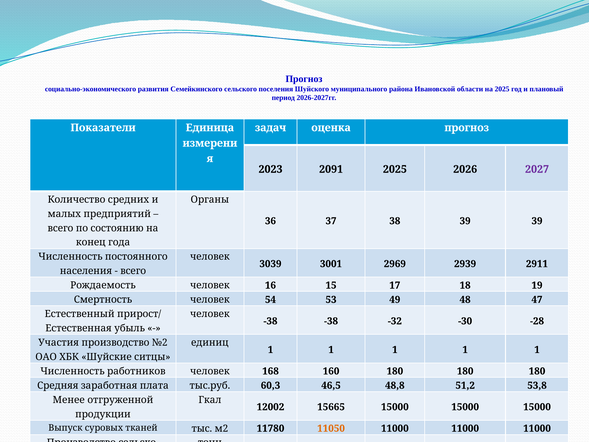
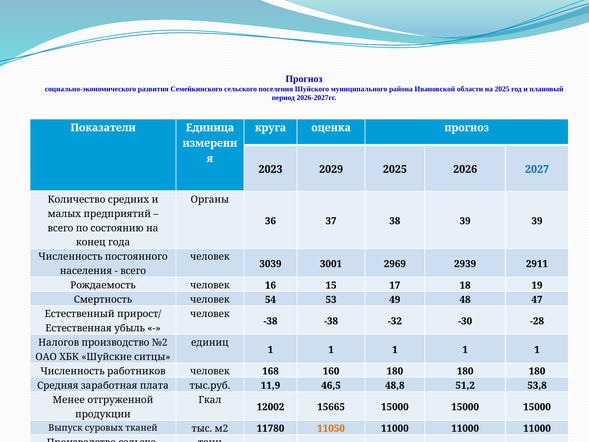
задач: задач -> круга (271, 128)
2091: 2091 -> 2029 (331, 169)
2027 colour: purple -> blue (537, 169)
Участия: Участия -> Налогов (59, 342)
60,3: 60,3 -> 11,9 (270, 385)
